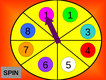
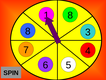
1: 1 -> 8 (70, 15)
